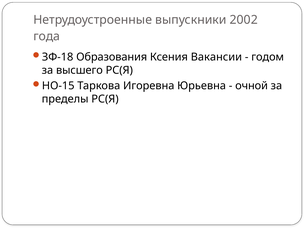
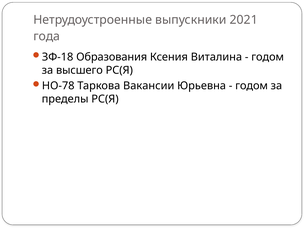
2002: 2002 -> 2021 (244, 20)
Вакансии: Вакансии -> Виталина (216, 57)
НО-15: НО-15 -> НО-78 (58, 86)
Игоревна: Игоревна -> Вакансии (149, 86)
очной: очной -> годом (252, 86)
